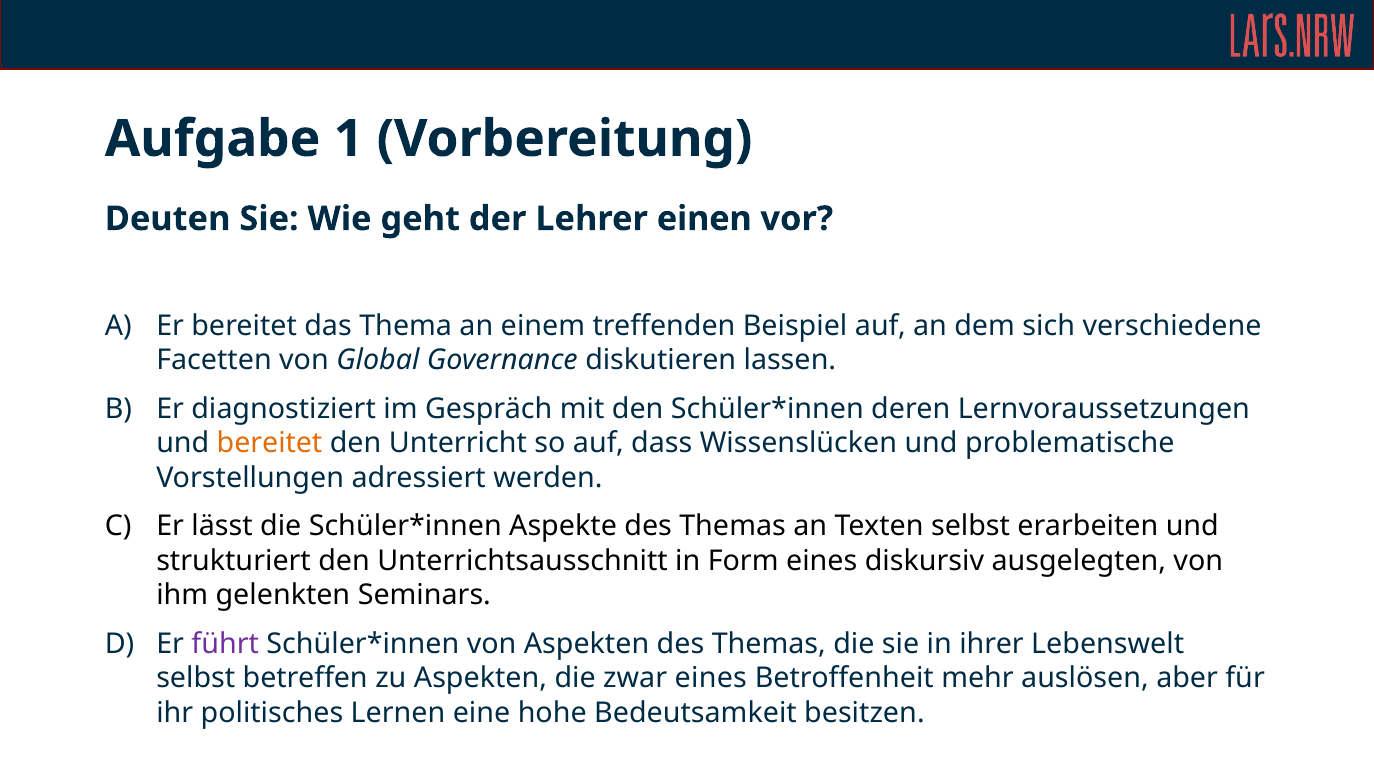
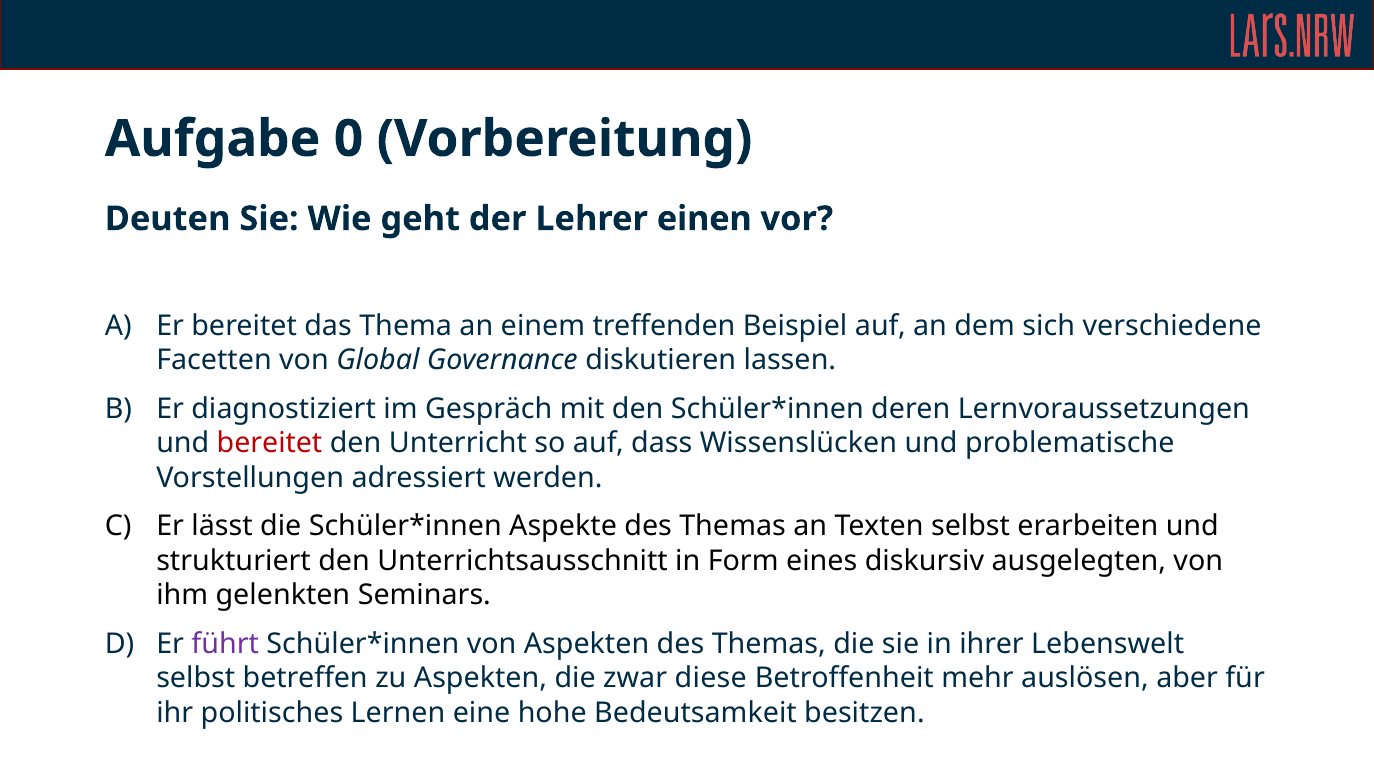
1: 1 -> 0 (349, 139)
bereitet colour: orange -> red (270, 443)
zwar eines: eines -> diese (711, 678)
